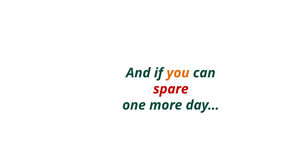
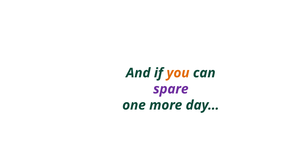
spare colour: red -> purple (171, 89)
